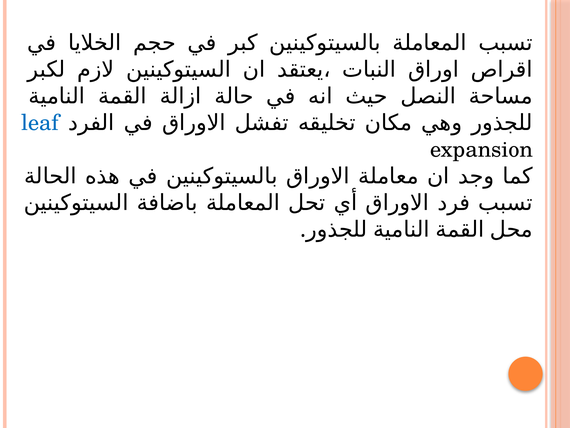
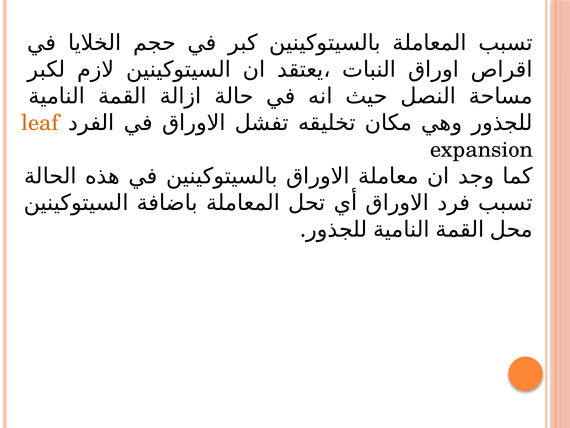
leaf colour: blue -> orange (40, 123)
